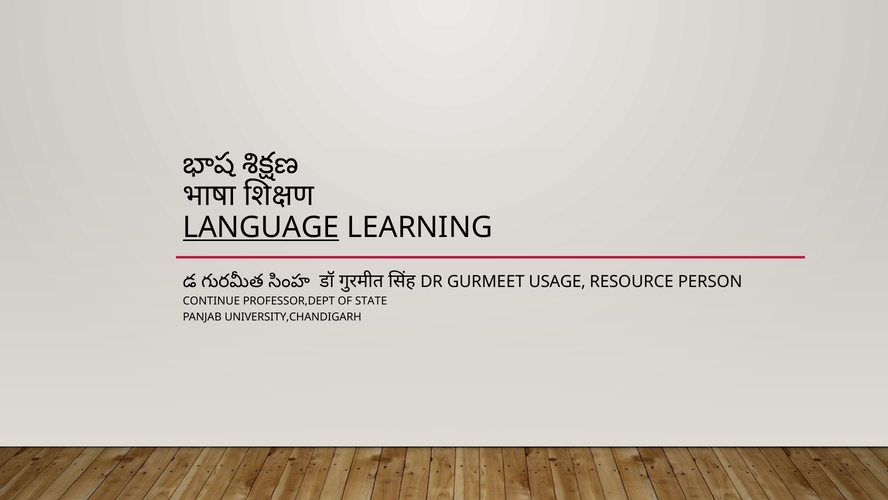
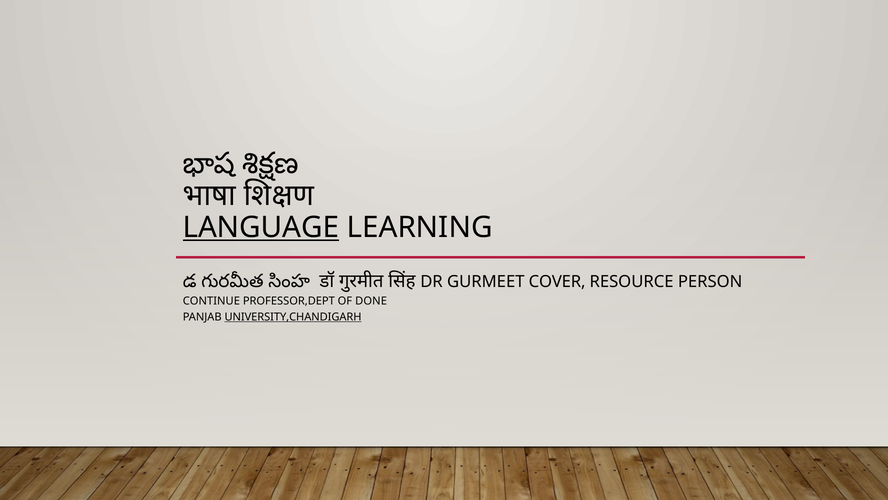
USAGE: USAGE -> COVER (557, 281)
STATE: STATE -> DONE (371, 301)
UNIVERSITY,CHANDIGARH underline: none -> present (293, 317)
